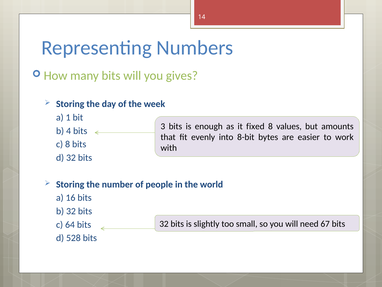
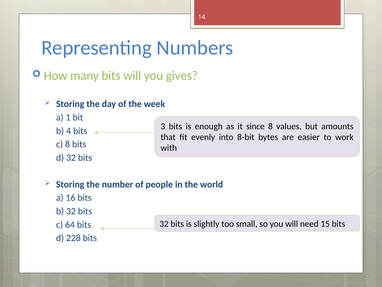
fixed: fixed -> since (255, 126)
67: 67 -> 15 (325, 223)
528: 528 -> 228 (73, 238)
